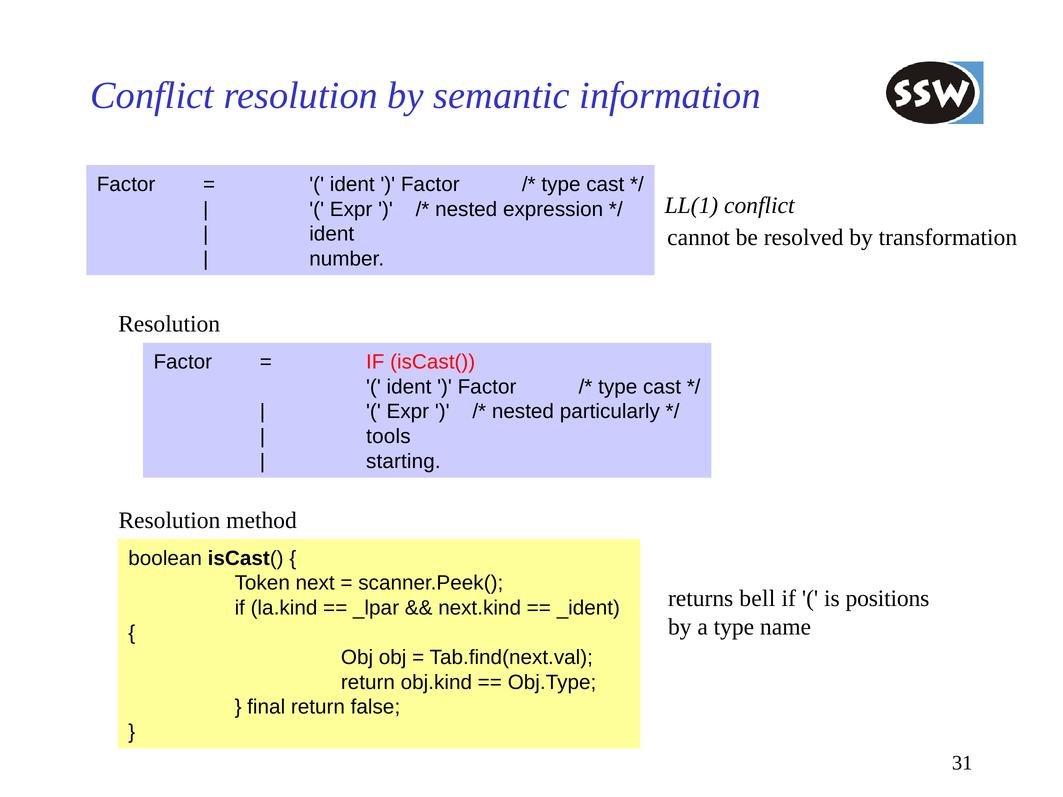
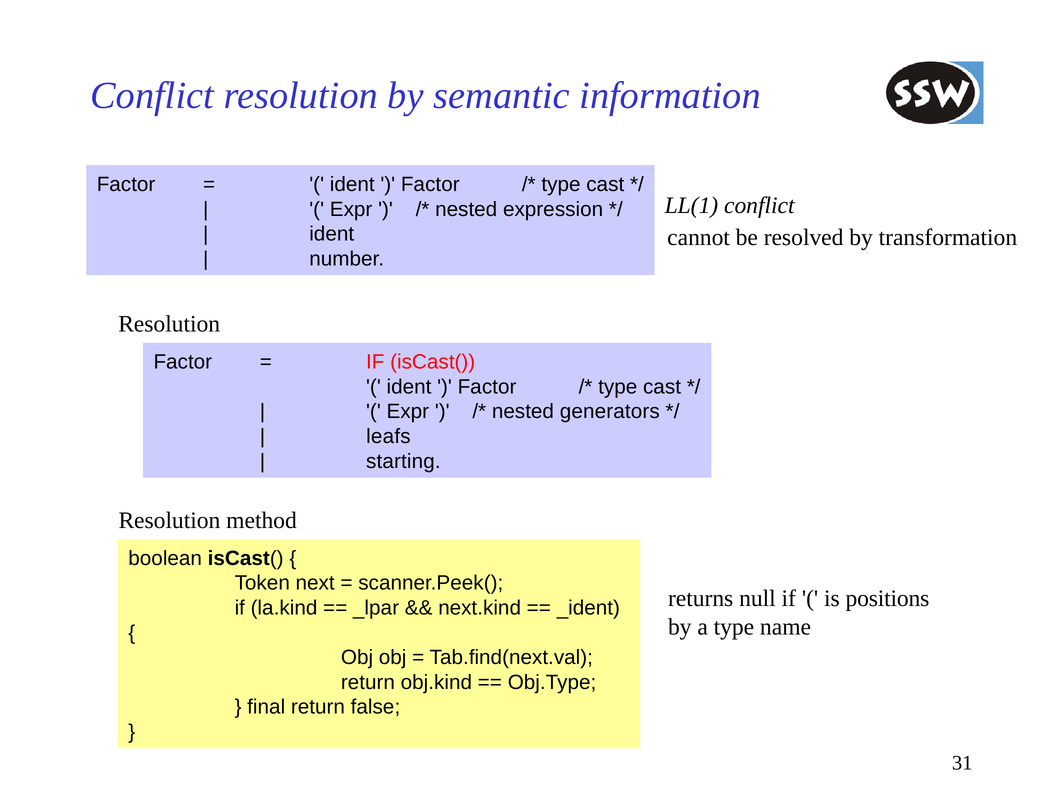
particularly: particularly -> generators (610, 412)
tools: tools -> leafs (388, 437)
bell: bell -> null (757, 599)
